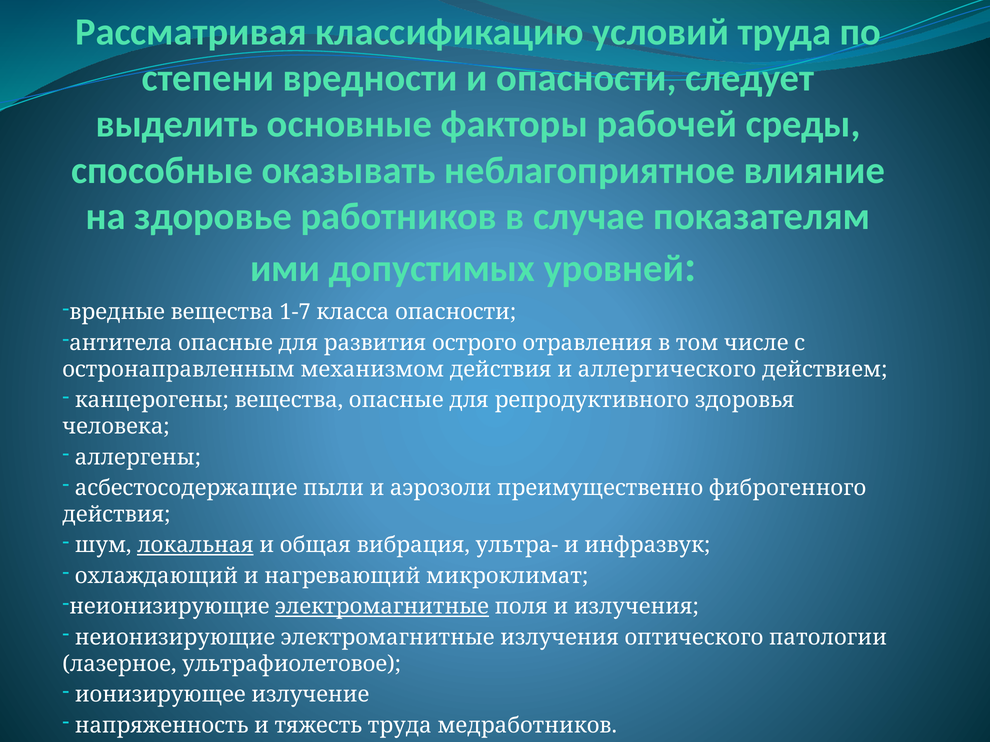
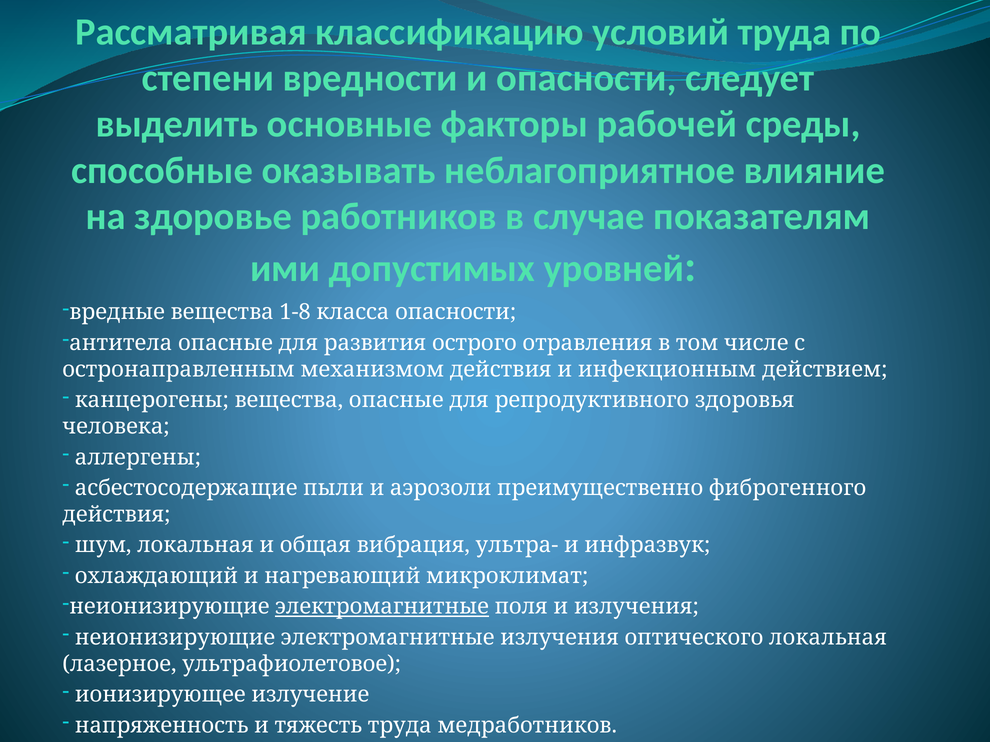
1-7: 1-7 -> 1-8 (295, 312)
аллергического: аллергического -> инфекционным (667, 370)
локальная underline: present -> none (195, 546)
оптического патологии: патологии -> локальная (828, 638)
